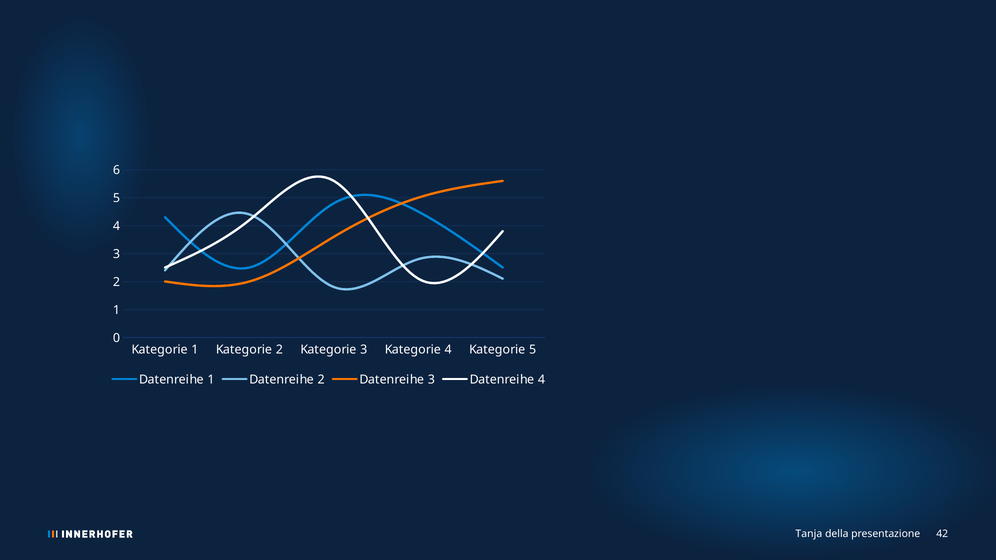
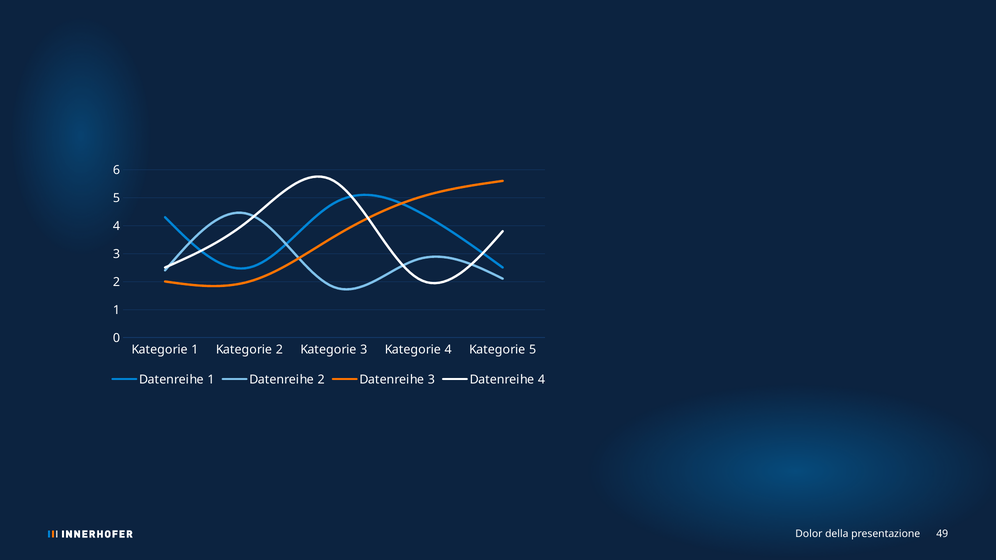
Tanja: Tanja -> Dolor (809, 534)
42: 42 -> 49 (942, 534)
